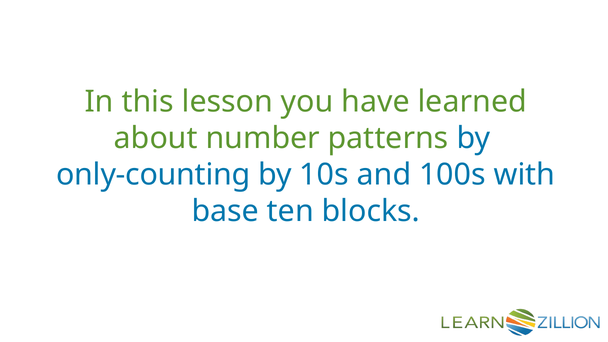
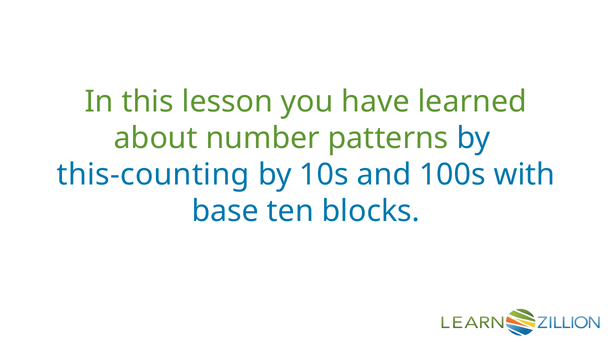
only-counting: only-counting -> this-counting (153, 175)
